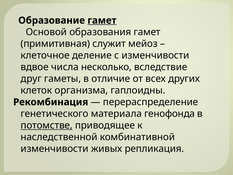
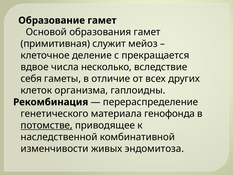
гамет underline: present -> none (102, 20)
с изменчивости: изменчивости -> прекращается (155, 55)
друг: друг -> себя (31, 79)
репликация: репликация -> эндомитоза (154, 149)
